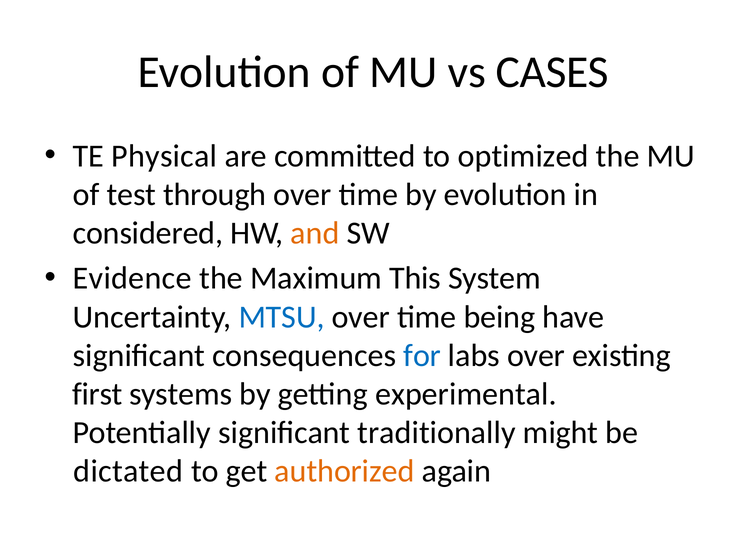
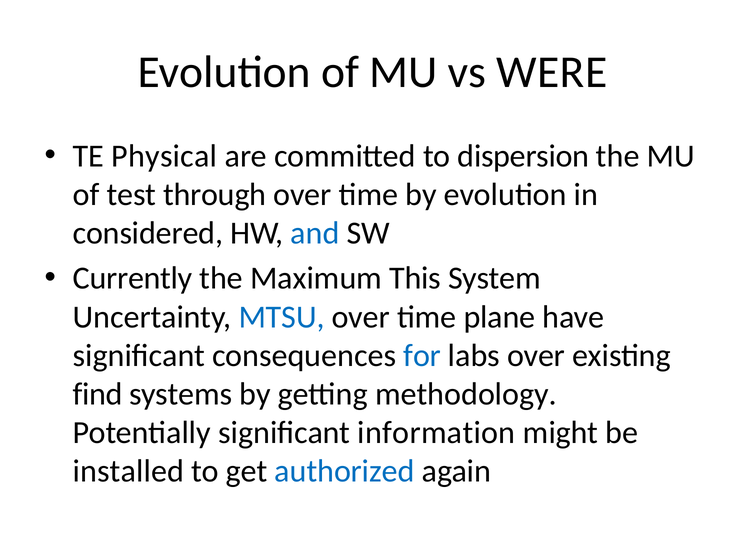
CASES: CASES -> WERE (552, 72)
optimized: optimized -> dispersion (523, 156)
and colour: orange -> blue (315, 233)
Evidence: Evidence -> Currently (133, 278)
being: being -> plane (499, 317)
first: first -> find (98, 394)
experimental: experimental -> methodology (466, 394)
traditionally: traditionally -> information (436, 432)
dictated: dictated -> installed (128, 471)
authorized colour: orange -> blue (345, 471)
